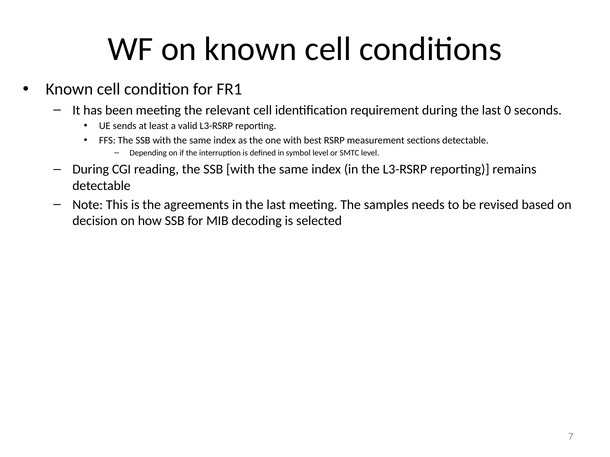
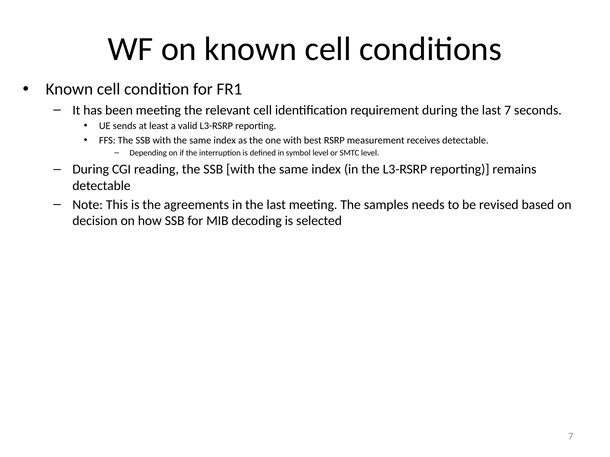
last 0: 0 -> 7 (508, 110)
sections: sections -> receives (423, 141)
